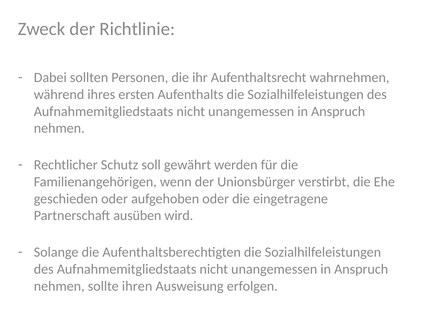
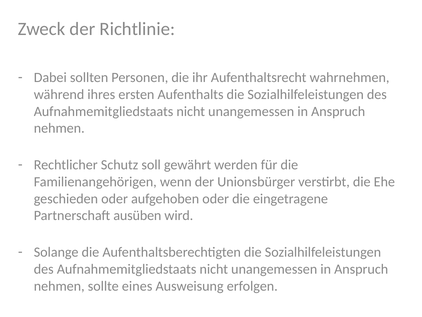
ihren: ihren -> eines (137, 286)
